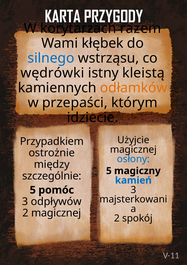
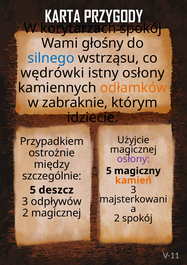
korytarzach razem: razem -> spokój (141, 28)
kłębek: kłębek -> głośny (103, 43)
istny kleistą: kleistą -> osłony (143, 73)
przepaści: przepaści -> zabraknie (75, 103)
osłony colour: blue -> purple (133, 159)
kamień colour: blue -> orange (133, 181)
pomóc: pomóc -> deszcz (56, 190)
